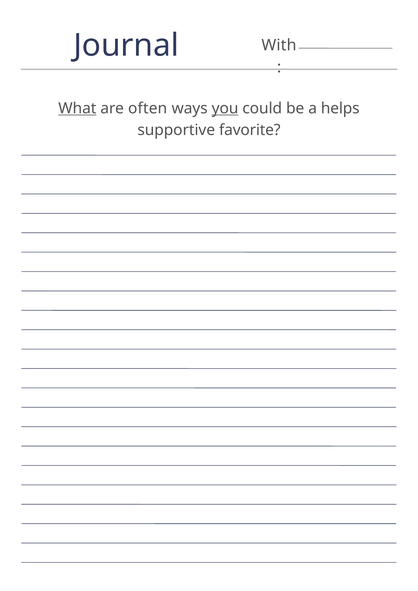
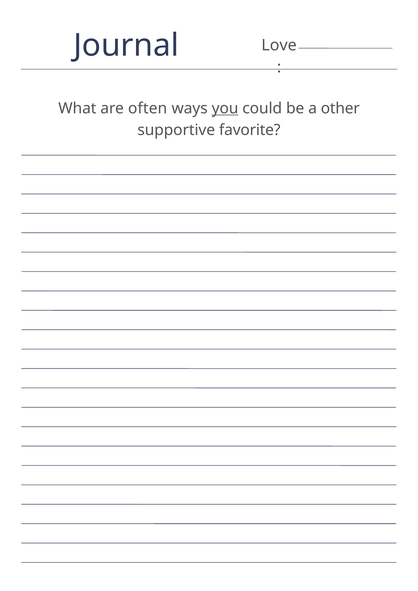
With: With -> Love (279, 45)
What underline: present -> none (77, 108)
helps: helps -> other (340, 108)
